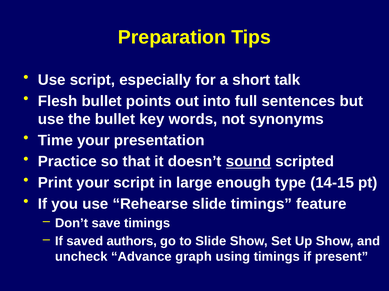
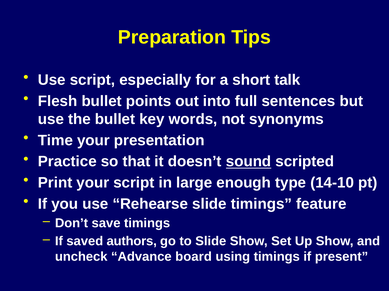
14-15: 14-15 -> 14-10 (332, 183)
graph: graph -> board (194, 257)
